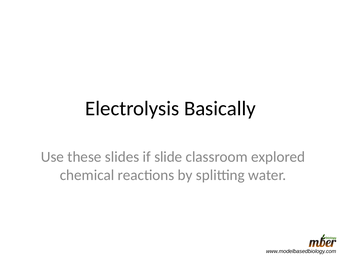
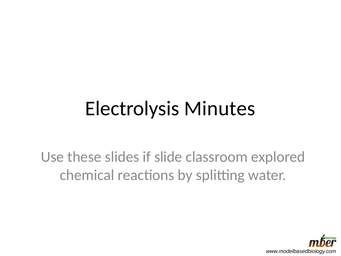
Basically: Basically -> Minutes (220, 108)
